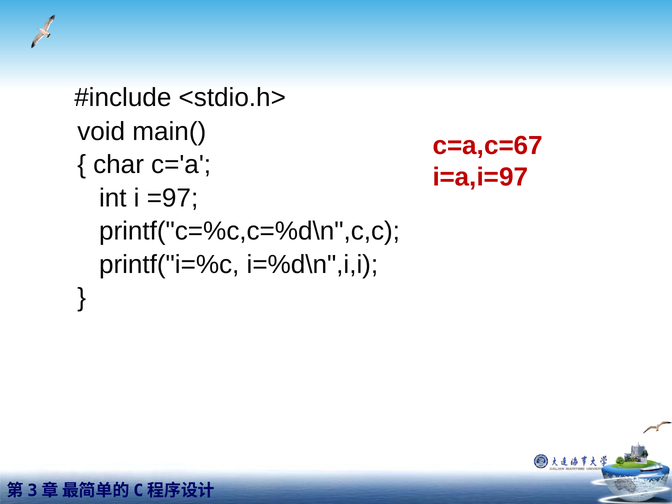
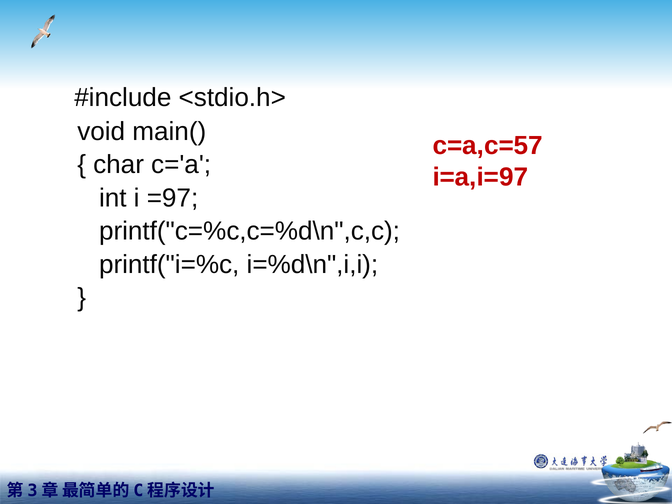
c=a,c=67: c=a,c=67 -> c=a,c=57 (488, 146)
